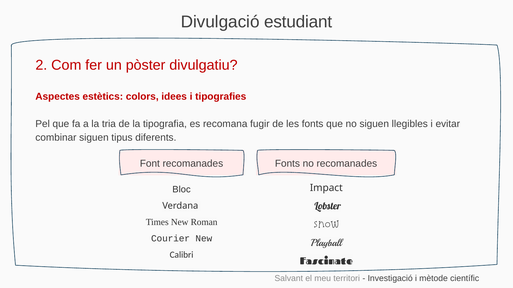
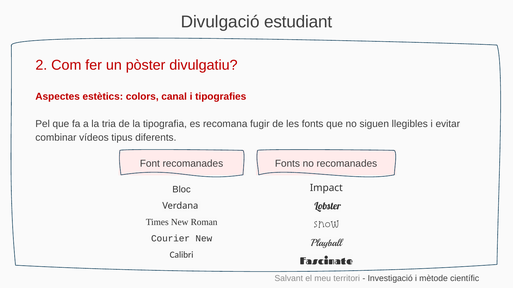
idees: idees -> canal (174, 97)
combinar siguen: siguen -> vídeos (94, 138)
